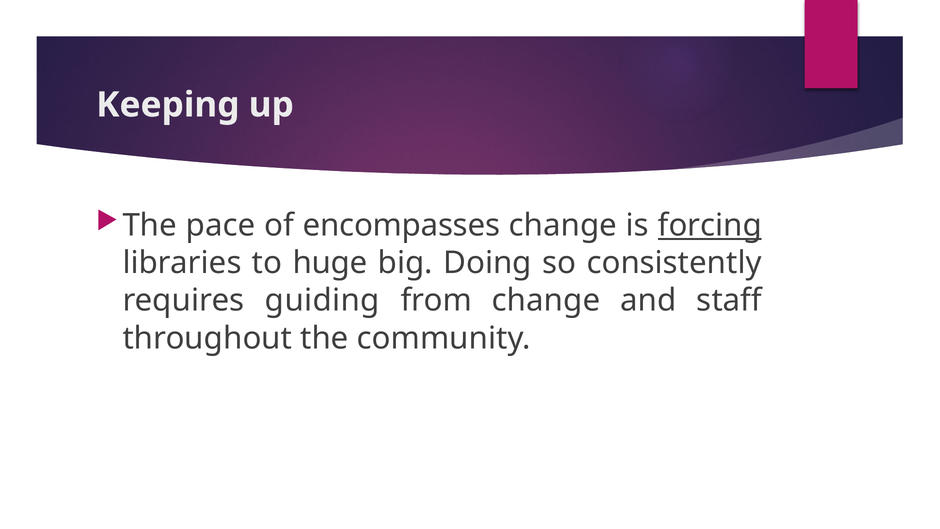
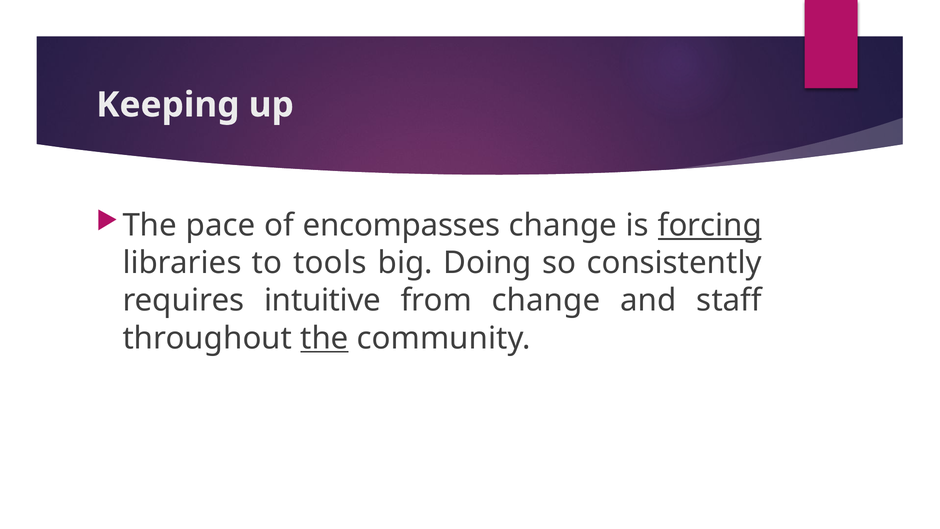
huge: huge -> tools (330, 263)
guiding: guiding -> intuitive (323, 300)
the underline: none -> present (324, 338)
